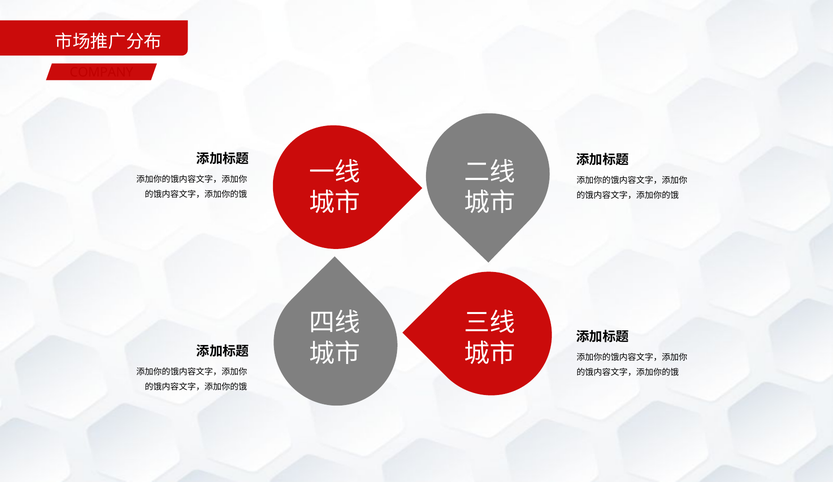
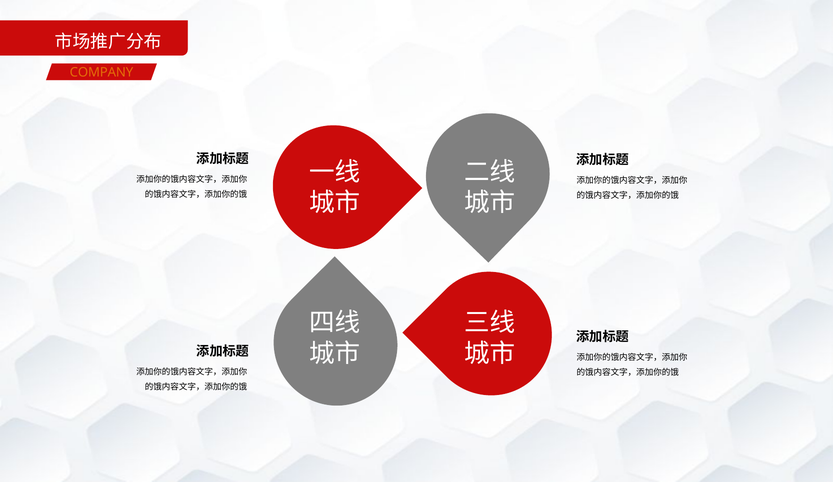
COMPANY colour: red -> orange (101, 73)
